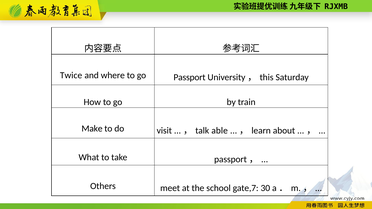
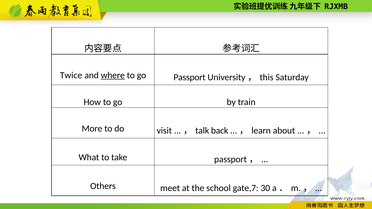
where underline: none -> present (113, 75)
Make: Make -> More (92, 129)
able: able -> back (220, 131)
